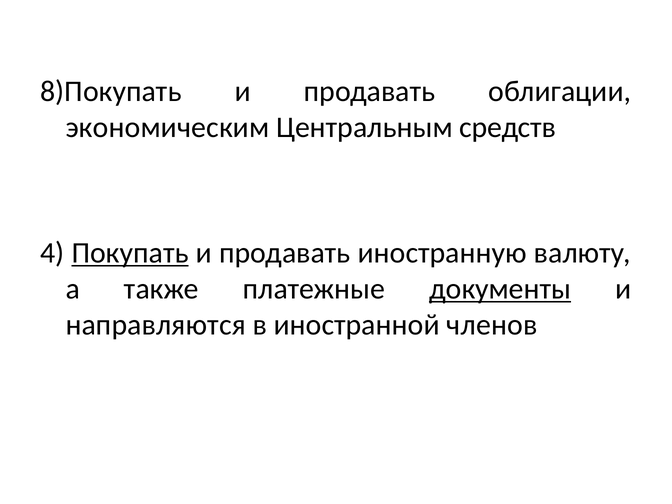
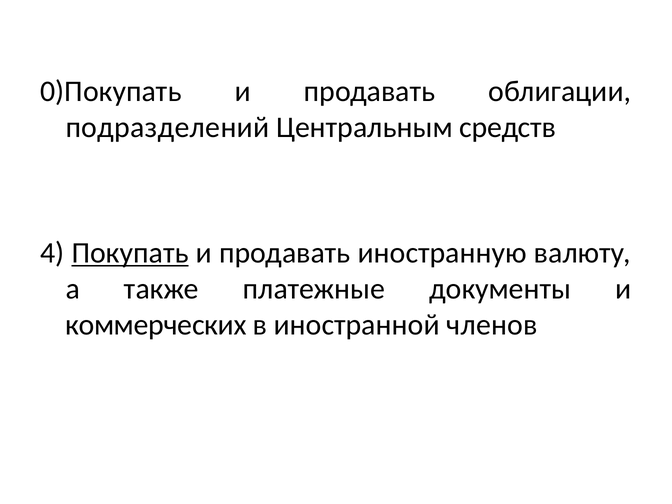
8)Покупать: 8)Покупать -> 0)Покупать (111, 92)
экономическим: экономическим -> подразделений (167, 127)
документы underline: present -> none (500, 289)
направляются: направляются -> коммерческих (156, 325)
